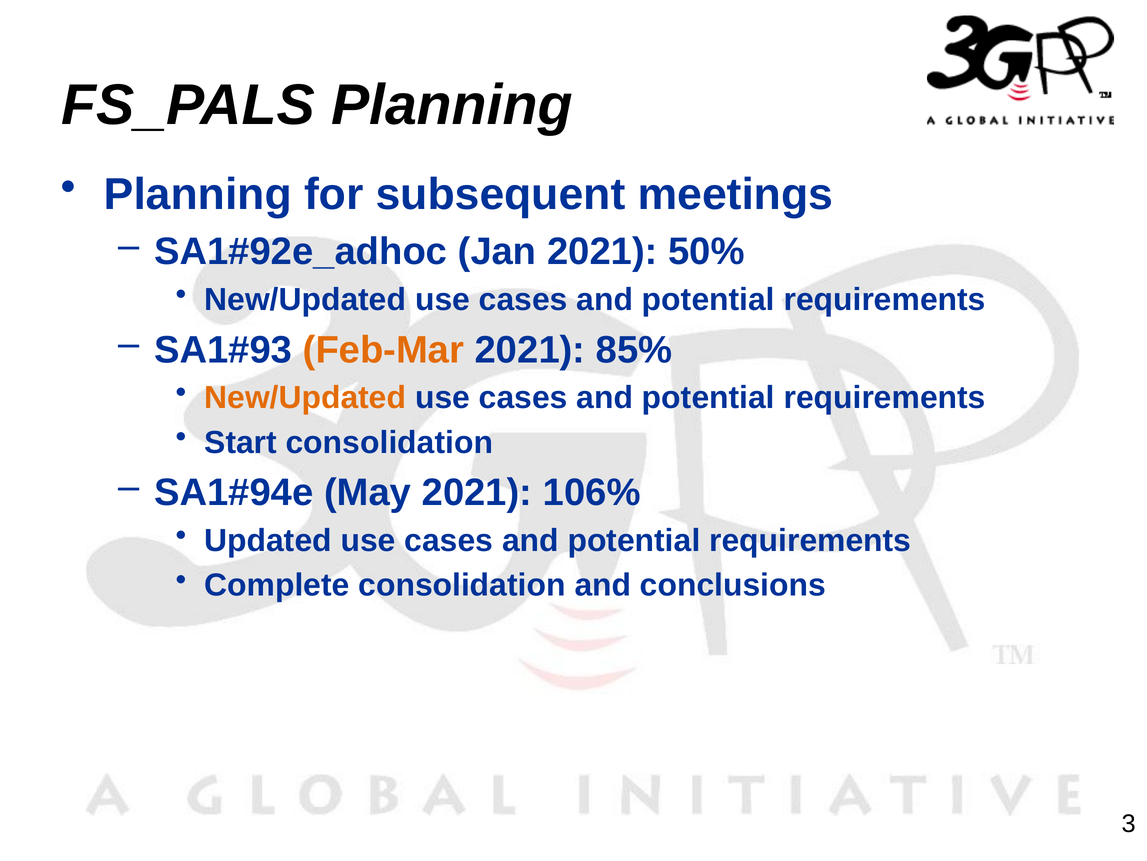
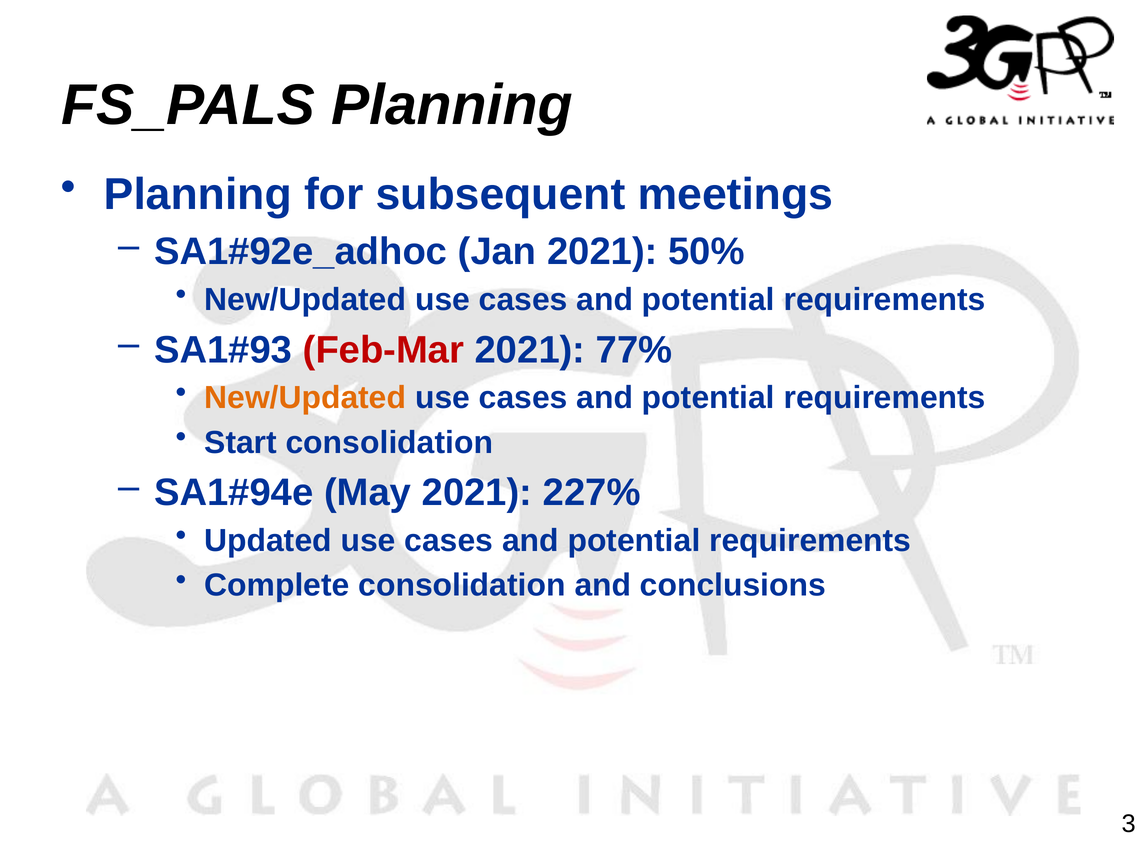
Feb-Mar colour: orange -> red (383, 350)
85%: 85% -> 77% (634, 350)
106%: 106% -> 227% (592, 492)
